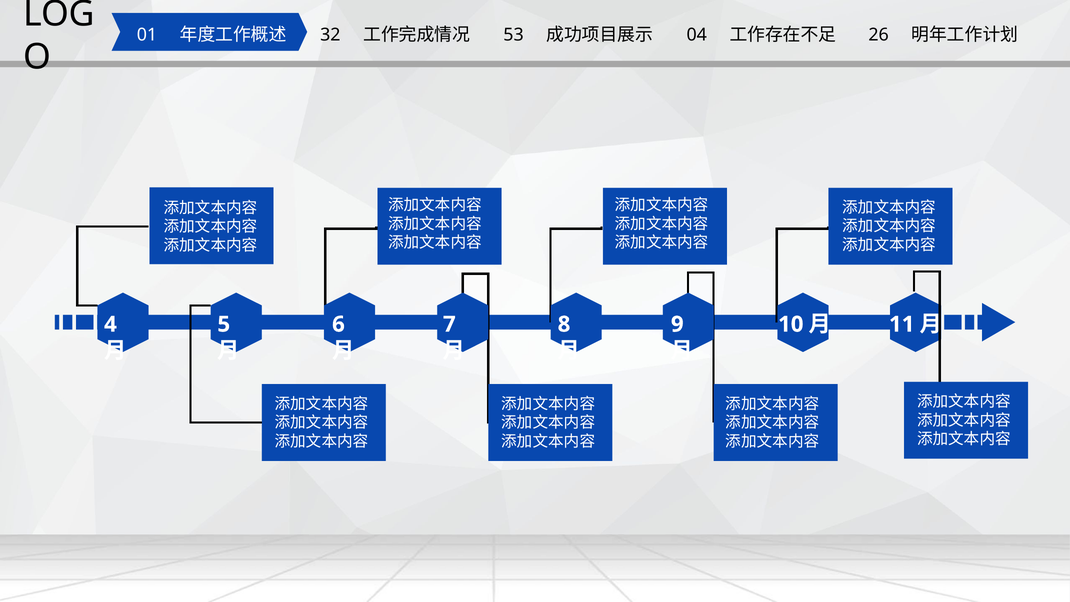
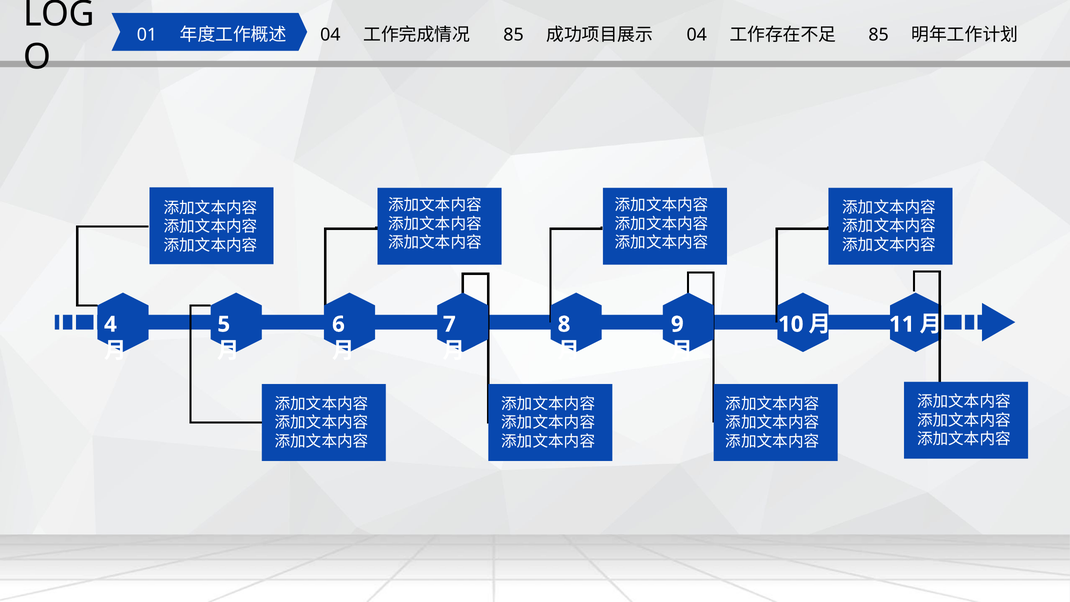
32: 32 -> 04 (330, 35)
53: 53 -> 85 (514, 35)
26: 26 -> 85 (879, 35)
